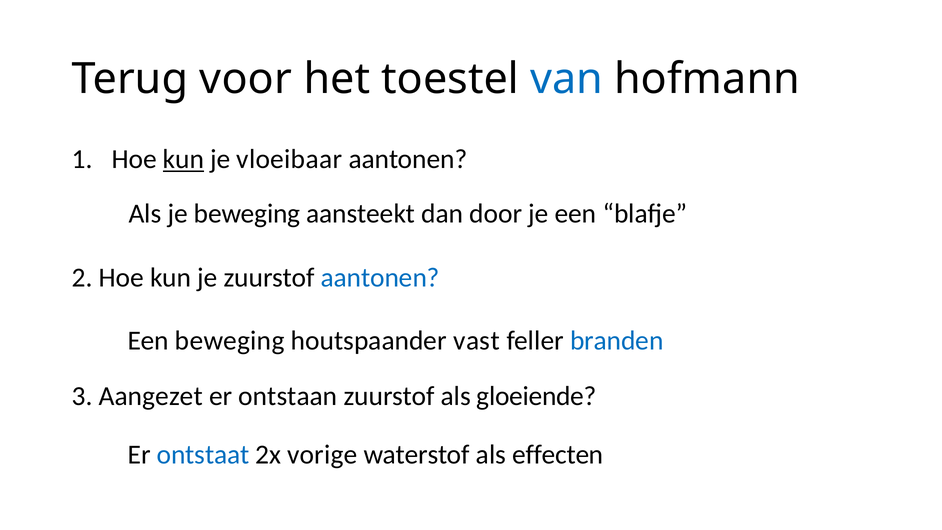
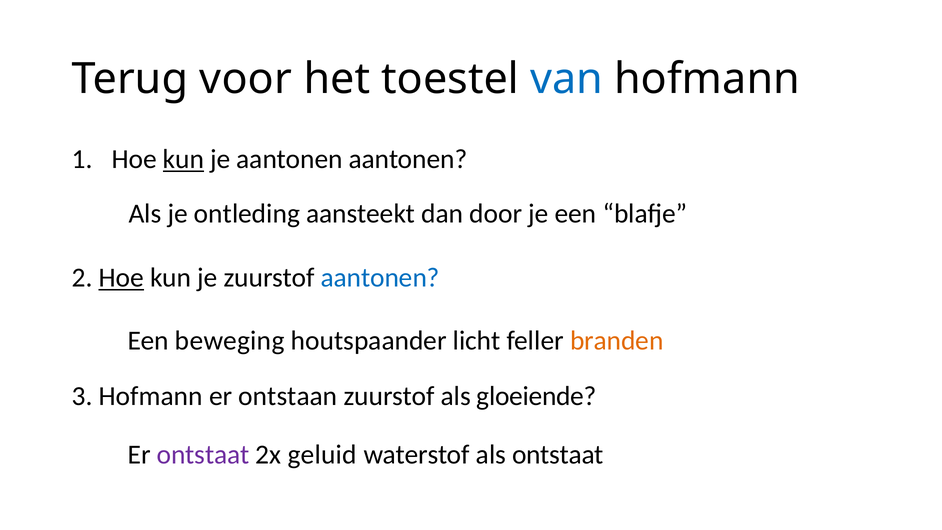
je vloeibaar: vloeibaar -> aantonen (289, 159)
je beweging: beweging -> ontleding (247, 214)
Hoe underline: none -> present (121, 278)
vast: vast -> licht (477, 340)
branden colour: blue -> orange (617, 340)
3 Aangezet: Aangezet -> Hofmann (151, 396)
ontstaat colour: blue -> purple (203, 455)
vorige: vorige -> geluid (322, 455)
als effecten: effecten -> ontstaat (558, 455)
